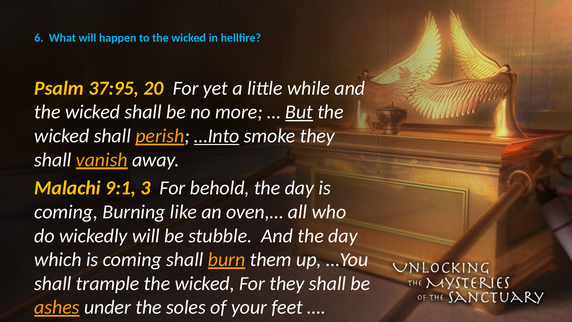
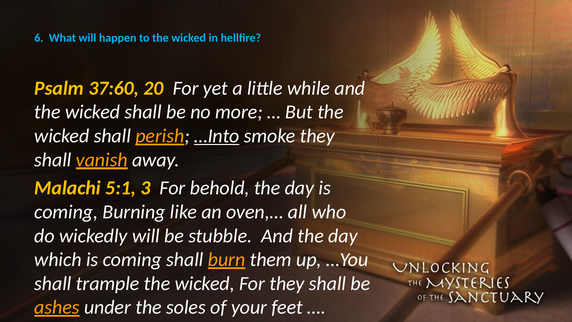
37:95: 37:95 -> 37:60 (114, 88)
But underline: present -> none (299, 112)
9:1: 9:1 -> 5:1 (121, 188)
